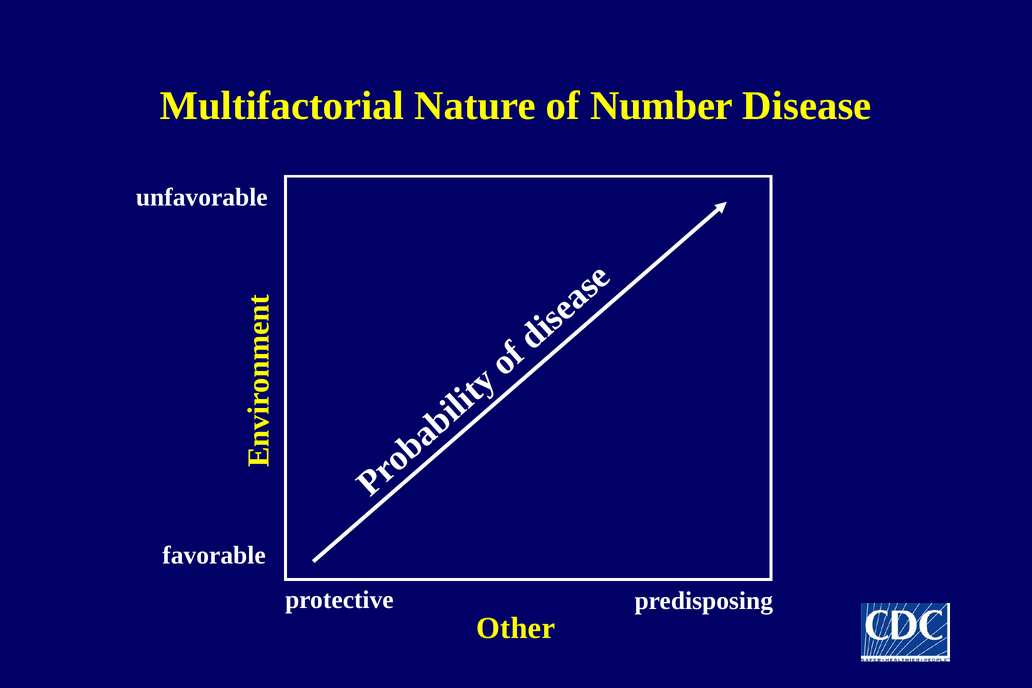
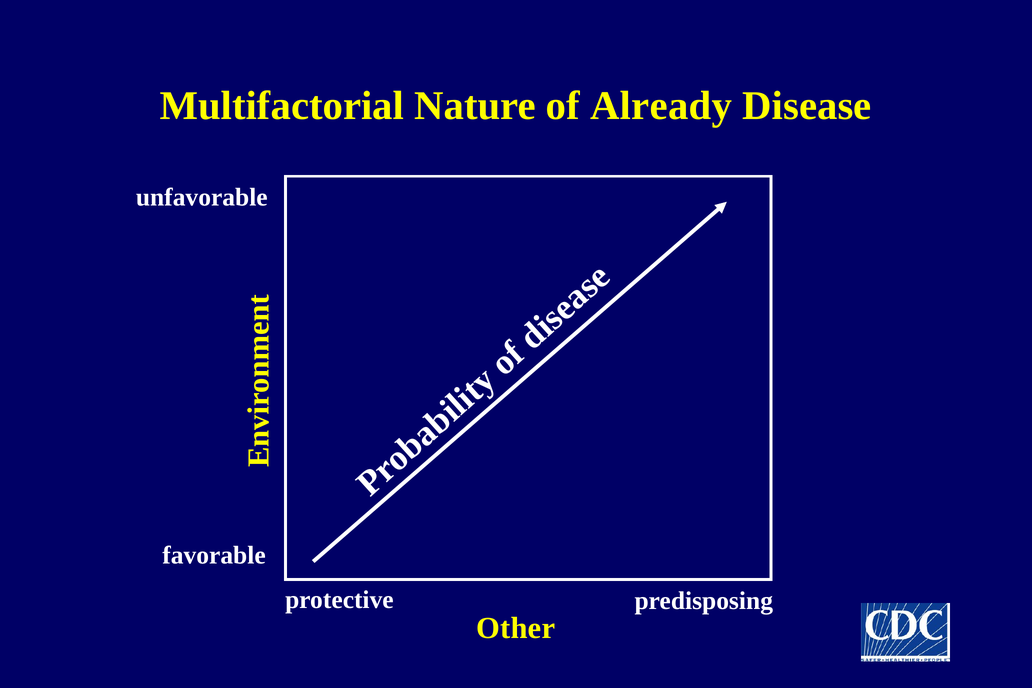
Number: Number -> Already (661, 106)
